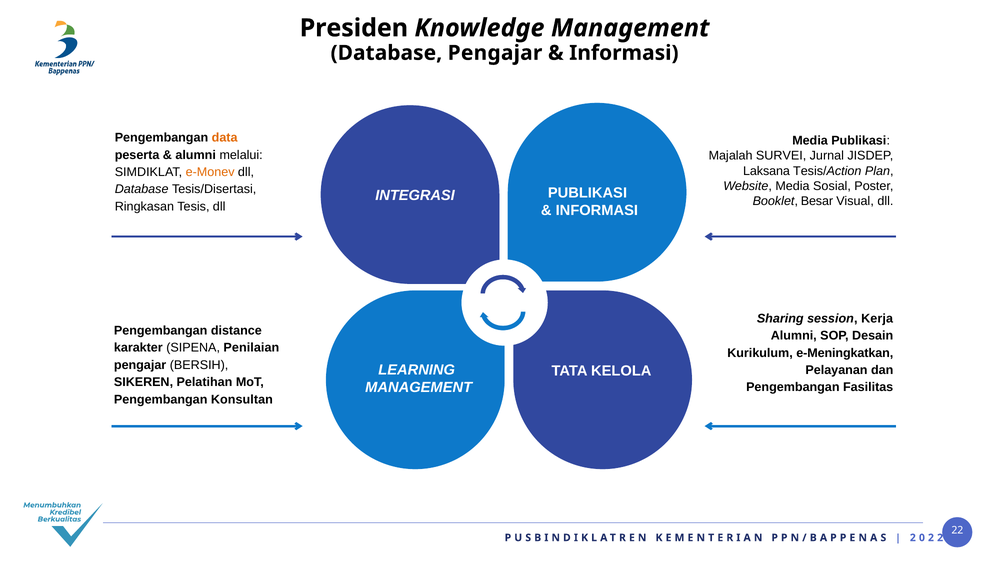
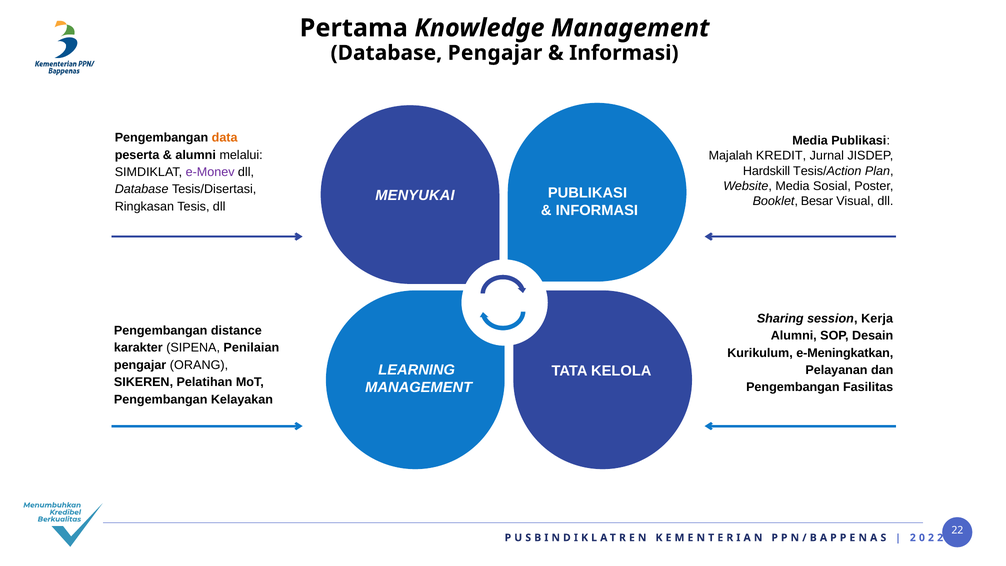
Presiden: Presiden -> Pertama (354, 28)
SURVEI: SURVEI -> KREDIT (781, 156)
Laksana: Laksana -> Hardskill (767, 171)
e-Monev colour: orange -> purple (210, 172)
INTEGRASI: INTEGRASI -> MENYUKAI (415, 195)
BERSIH: BERSIH -> ORANG (199, 365)
Konsultan: Konsultan -> Kelayakan (242, 399)
